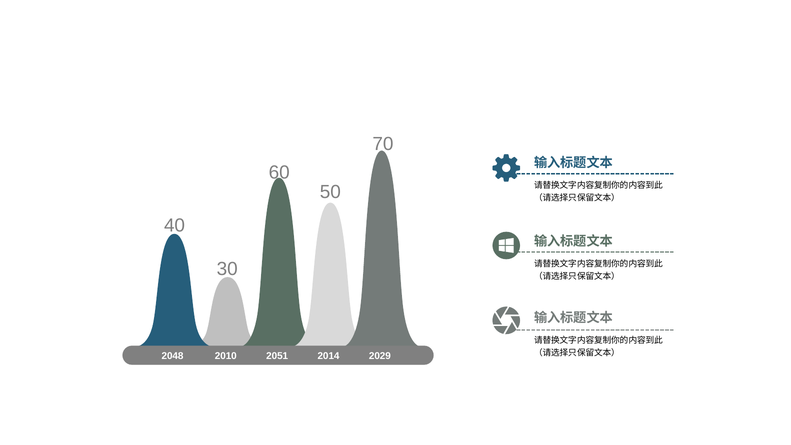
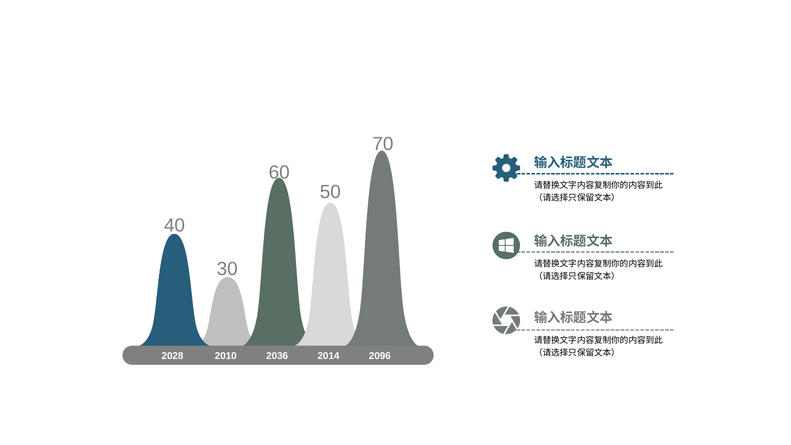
2048: 2048 -> 2028 (173, 356)
2051: 2051 -> 2036 (277, 356)
2029: 2029 -> 2096 (380, 356)
